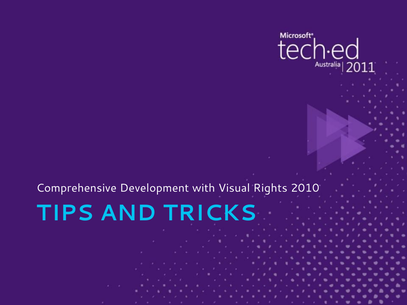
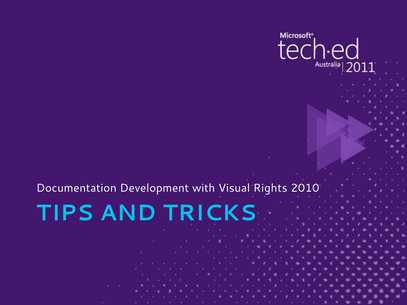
Comprehensive: Comprehensive -> Documentation (76, 188)
